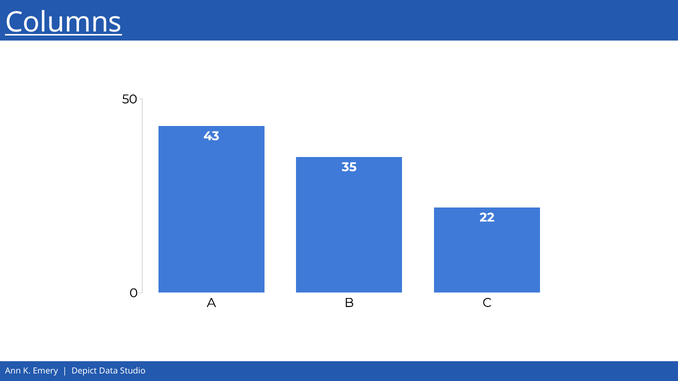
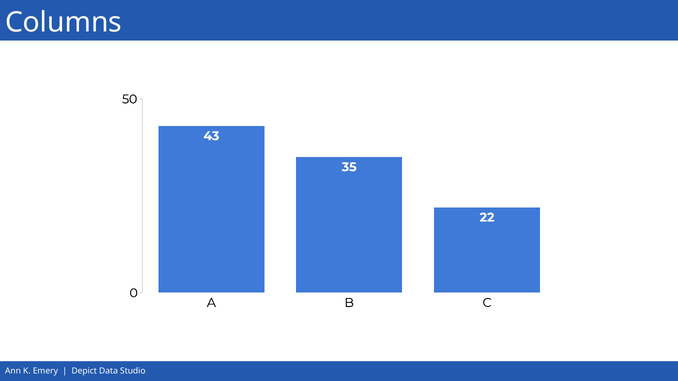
Columns underline: present -> none (64, 23)
